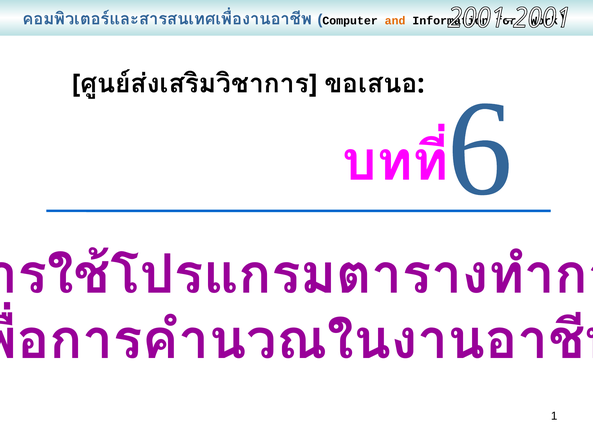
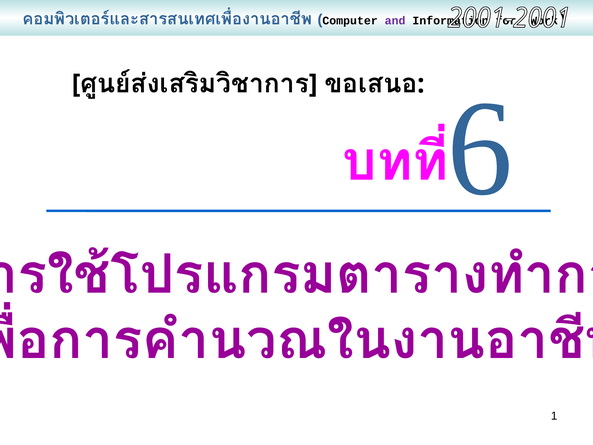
and colour: orange -> purple (395, 21)
